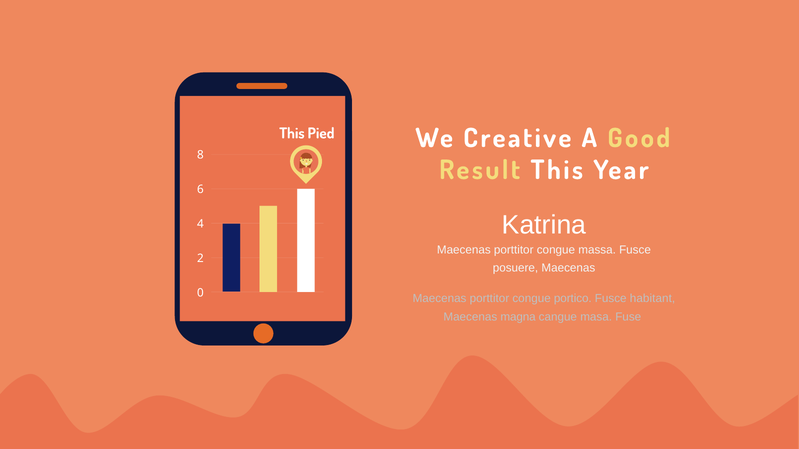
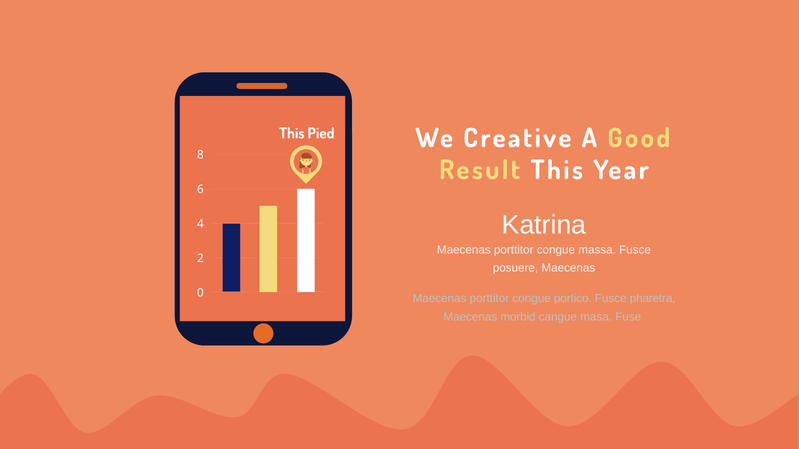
habitant: habitant -> pharetra (653, 299)
magna: magna -> morbid (518, 317)
